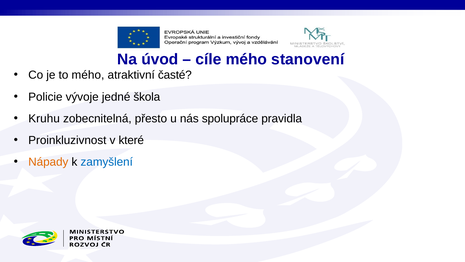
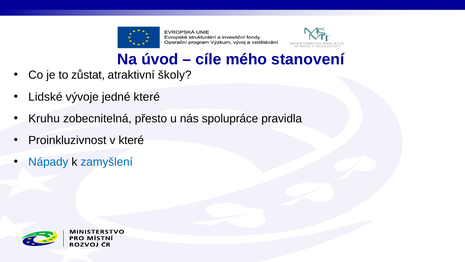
to mého: mého -> zůstat (88, 75)
časté: časté -> školy (175, 75)
Policie: Policie -> Lidské (45, 97)
jedné škola: škola -> které (147, 97)
Nápady colour: orange -> blue (48, 162)
